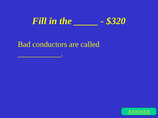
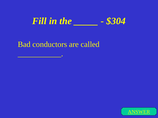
$320: $320 -> $304 (116, 21)
